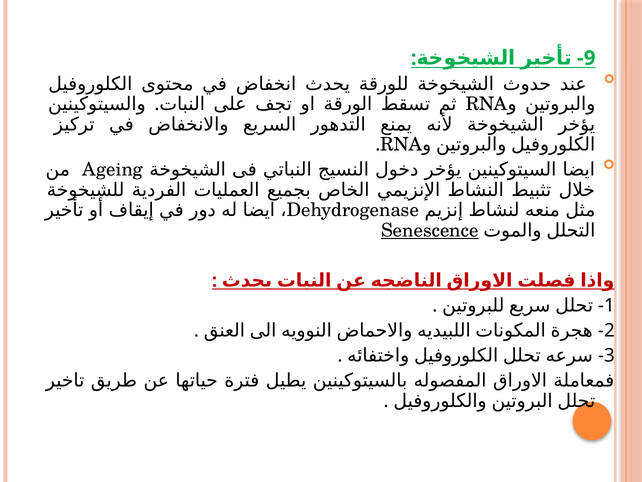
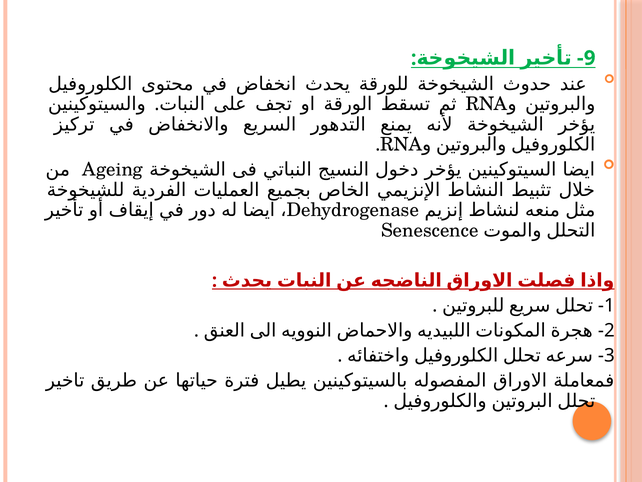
Senescence underline: present -> none (430, 230)
